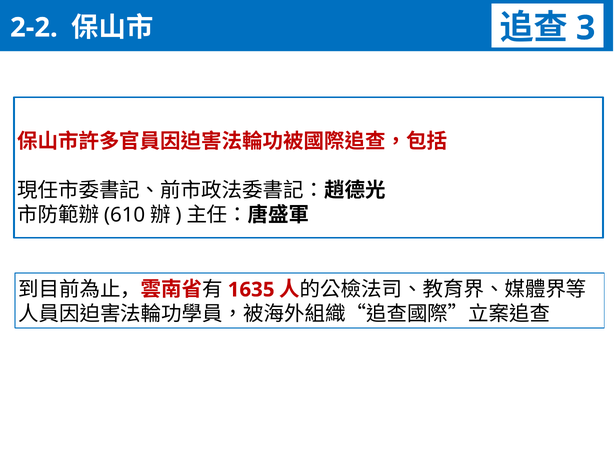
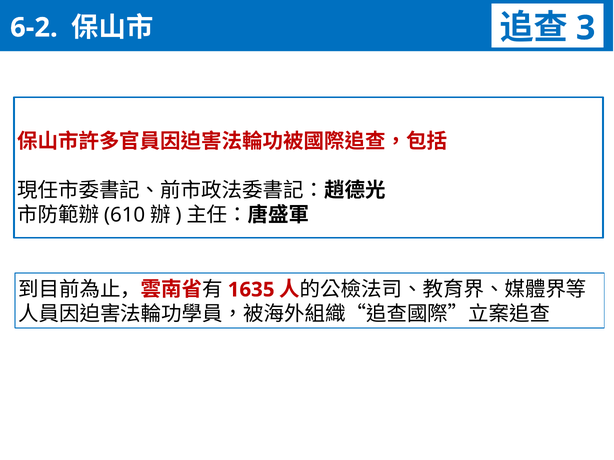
2-2: 2-2 -> 6-2 (34, 28)
